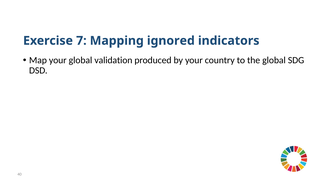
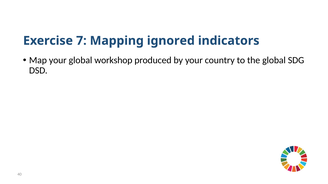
validation: validation -> workshop (113, 60)
